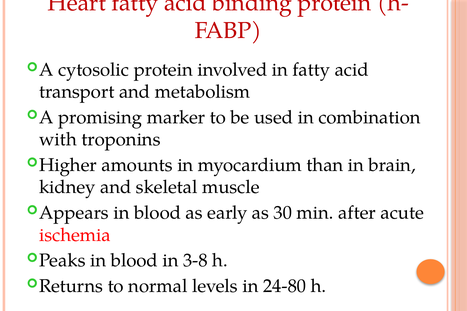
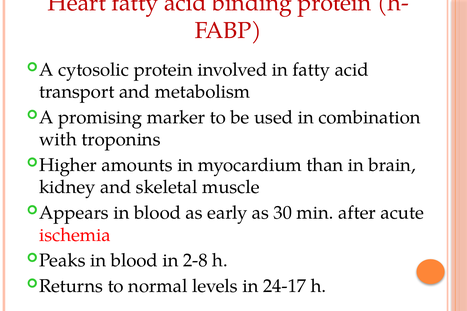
3-8: 3-8 -> 2-8 (195, 261)
24-80: 24-80 -> 24-17 (285, 286)
